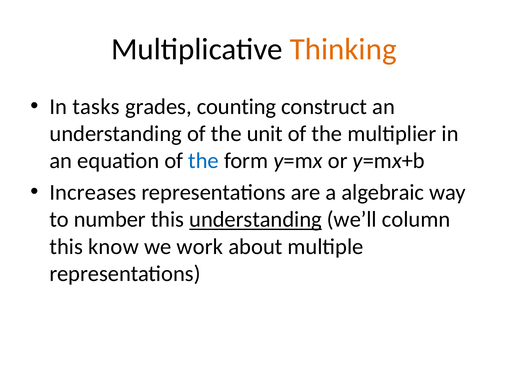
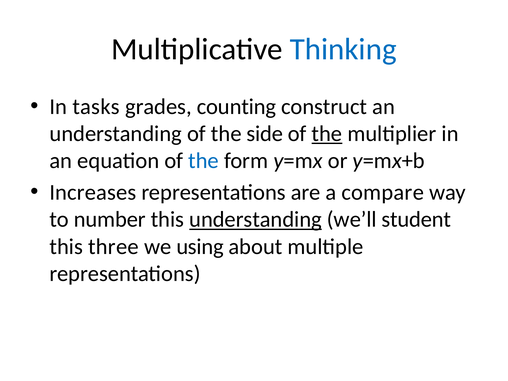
Thinking colour: orange -> blue (343, 49)
unit: unit -> side (265, 134)
the underline: none -> present (327, 134)
algebraic: algebraic -> compare (383, 192)
column: column -> student (416, 219)
know: know -> three (113, 247)
work: work -> using (200, 247)
